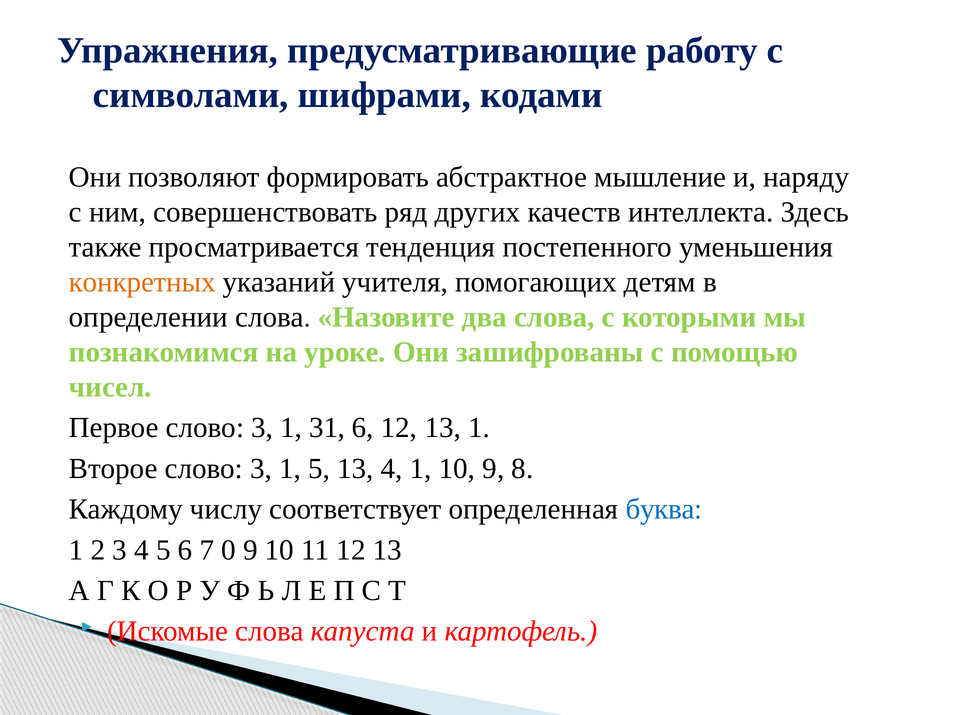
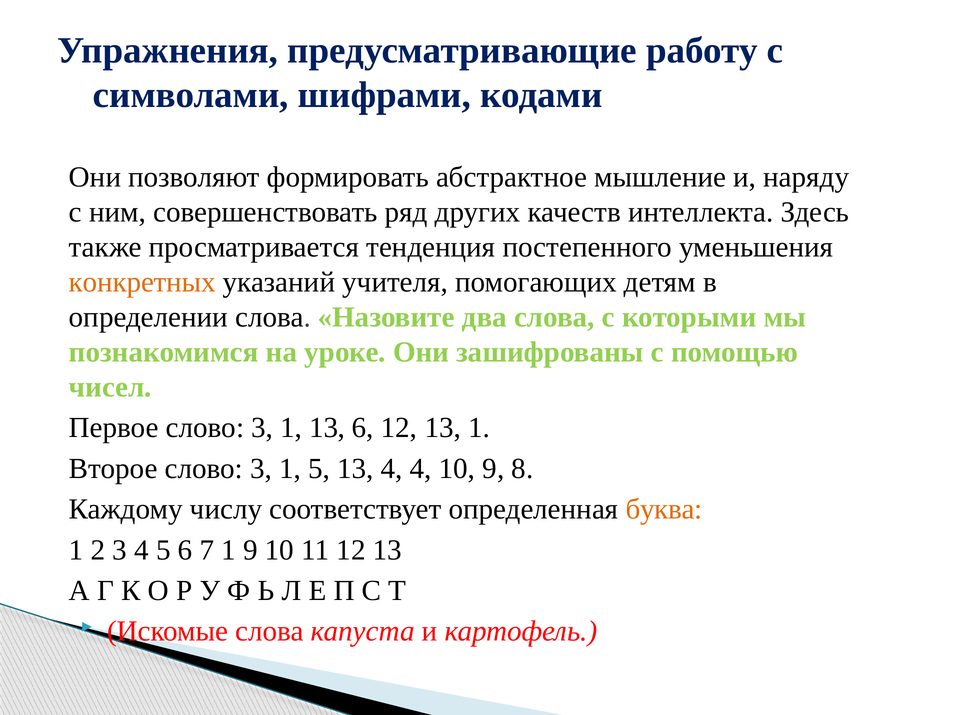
1 31: 31 -> 13 (327, 428)
4 1: 1 -> 4 (421, 469)
буква colour: blue -> orange (664, 510)
7 0: 0 -> 1 (229, 550)
